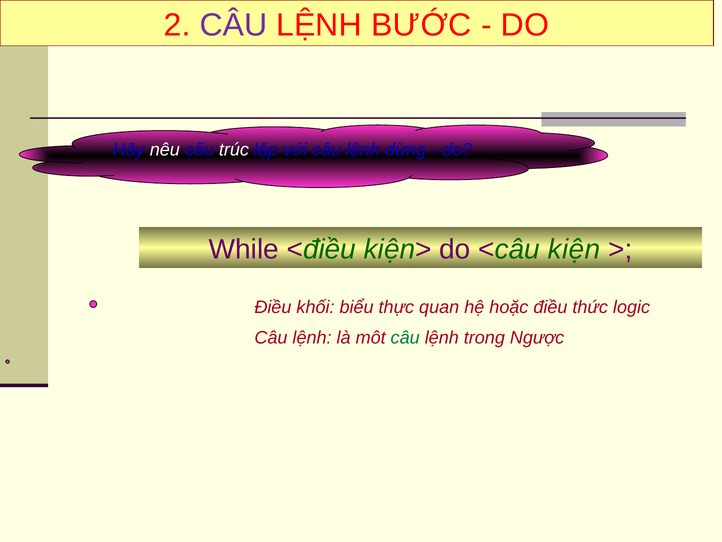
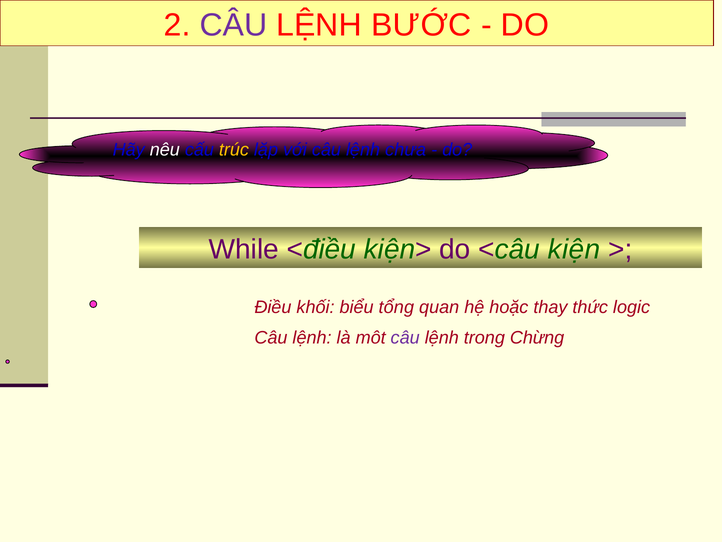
trúc colour: white -> yellow (234, 150)
dừng: dừng -> chưa (406, 150)
thực: thực -> tổng (396, 307)
hoặc điều: điều -> thay (550, 307)
câu colour: green -> purple (405, 338)
Ngược: Ngược -> Chừng (537, 338)
